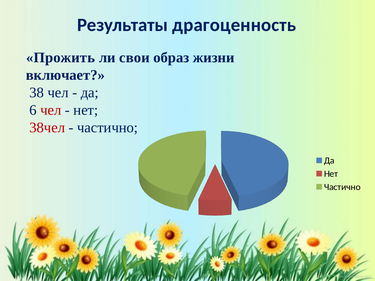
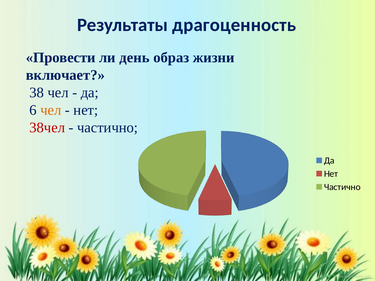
Прожить: Прожить -> Провести (61, 58)
свои: свои -> день (134, 58)
чел colour: red -> orange (51, 110)
